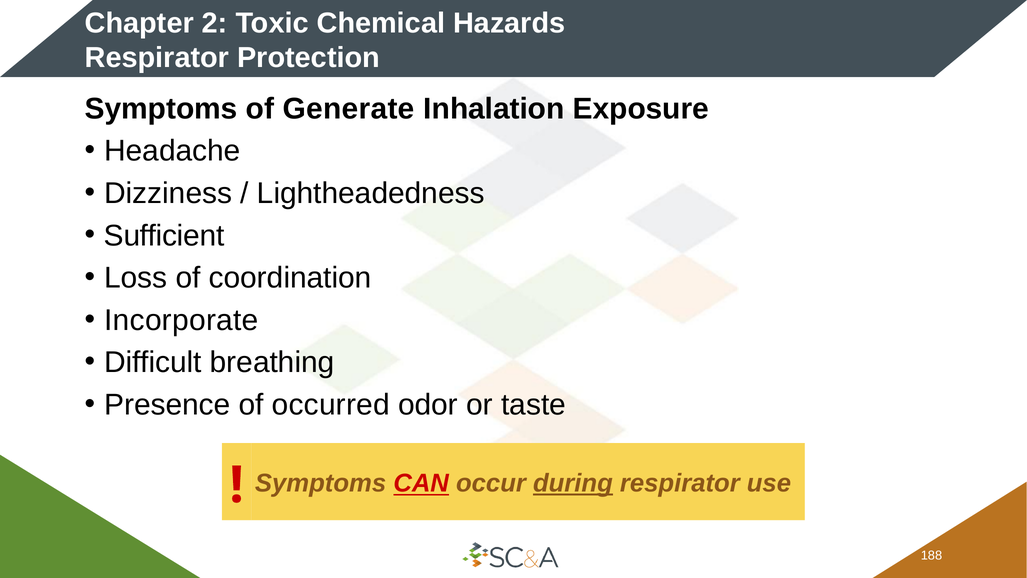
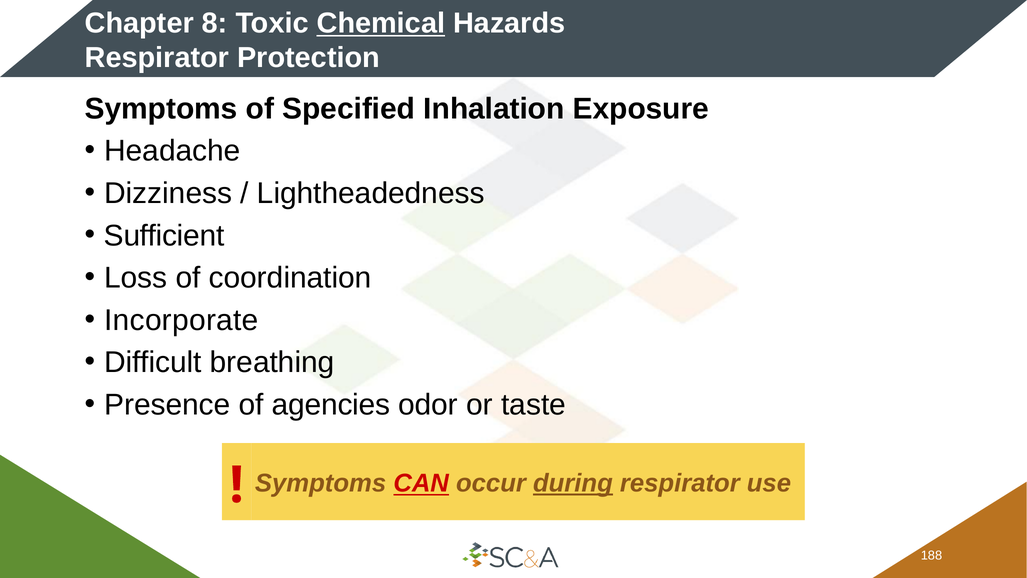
2: 2 -> 8 (215, 23)
Chemical underline: none -> present (381, 23)
Generate: Generate -> Specified (349, 109)
occurred: occurred -> agencies (331, 405)
